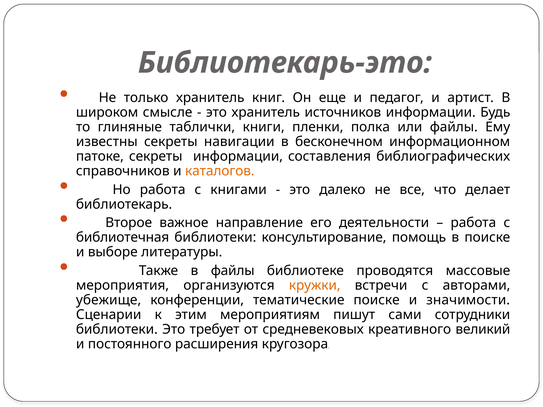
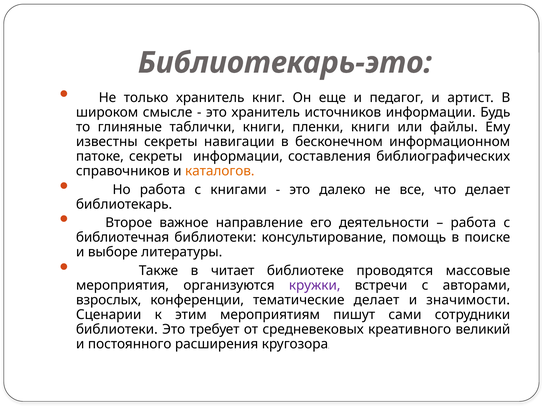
пленки полка: полка -> книги (370, 127)
в файлы: файлы -> читает (233, 271)
кружки colour: orange -> purple (315, 286)
убежище: убежище -> взрослых (109, 300)
тематические поиске: поиске -> делает (377, 300)
